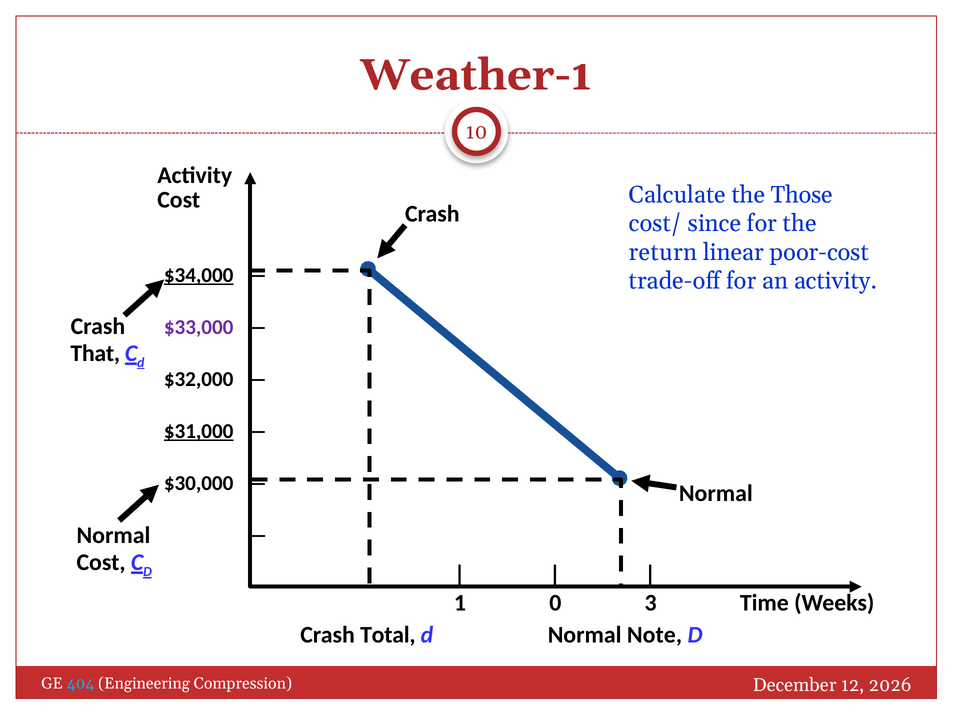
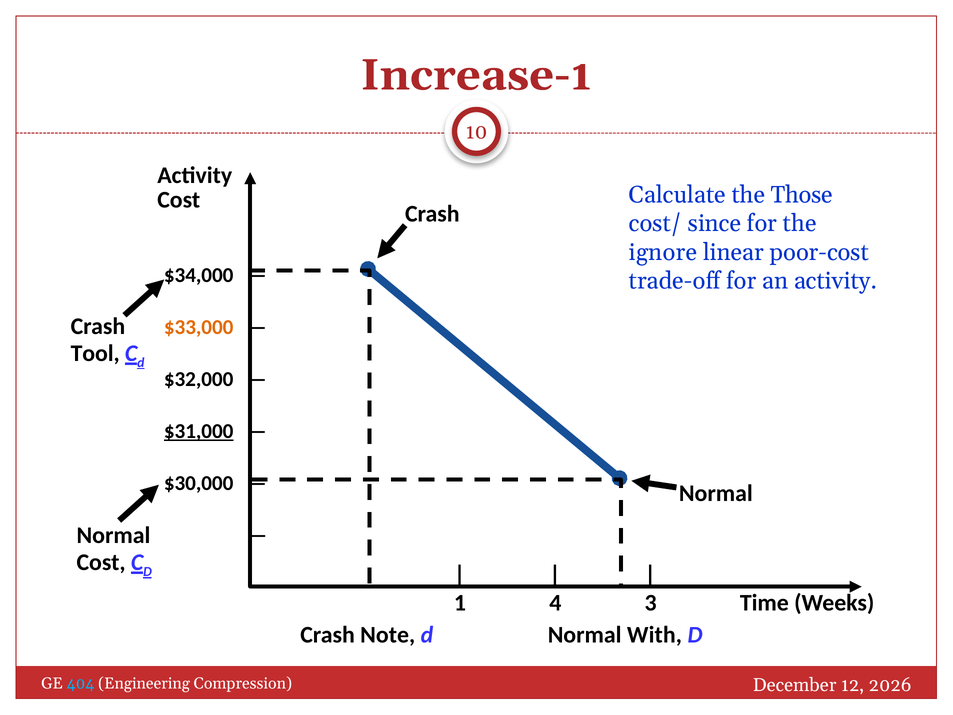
Weather-1: Weather-1 -> Increase-1 (476, 75)
return: return -> ignore (663, 252)
$34,000 underline: present -> none (199, 275)
$33,000 colour: purple -> orange (199, 327)
That: That -> Tool (95, 353)
0: 0 -> 4 (555, 603)
Total: Total -> Note (388, 635)
Note: Note -> With (654, 635)
